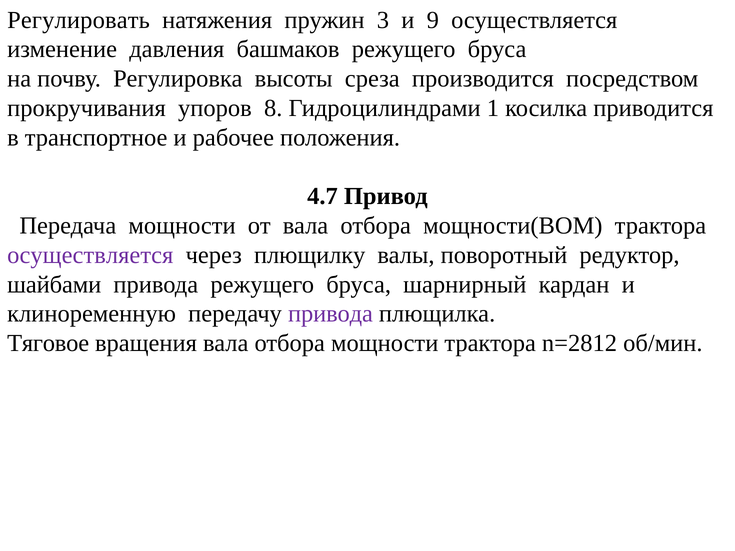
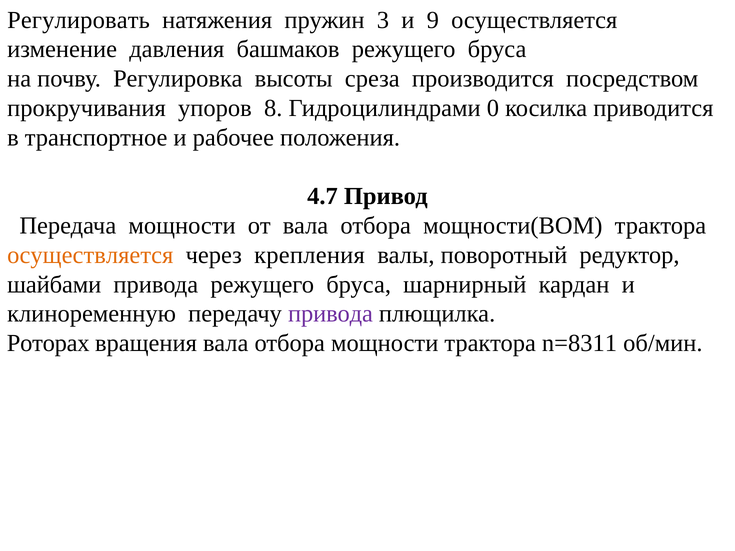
1: 1 -> 0 (493, 108)
осуществляется colour: purple -> orange (90, 255)
плющилку: плющилку -> крепления (310, 255)
Тяговое: Тяговое -> Роторах (48, 343)
n=2812: n=2812 -> n=8311 (580, 343)
